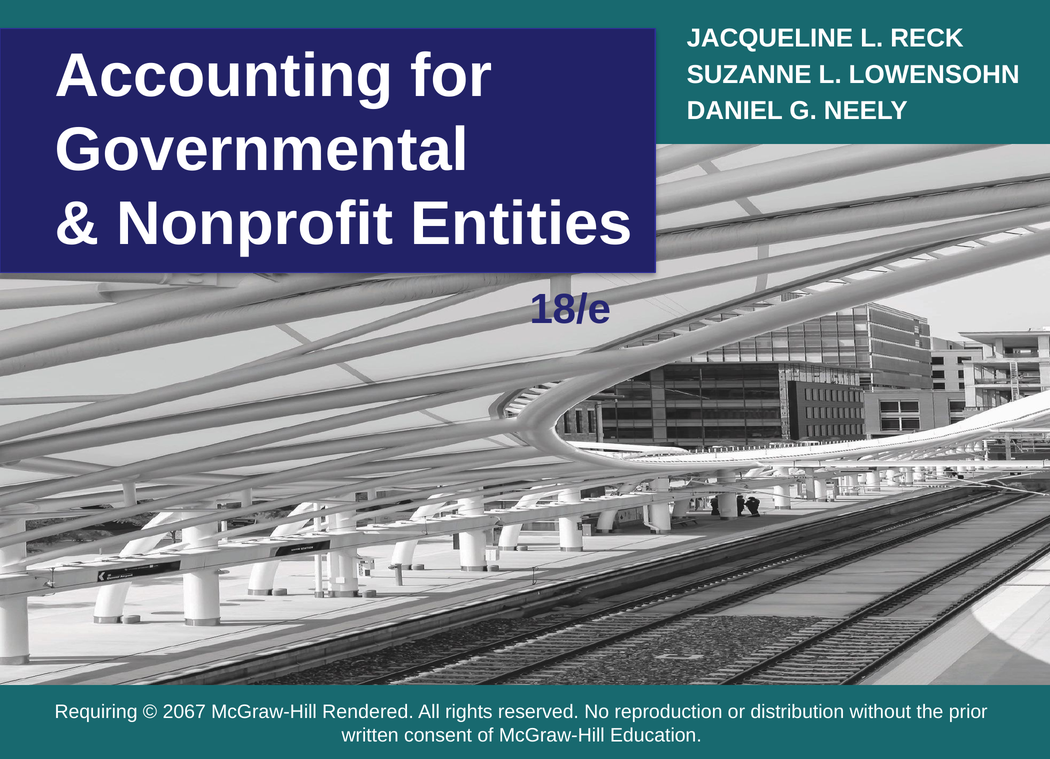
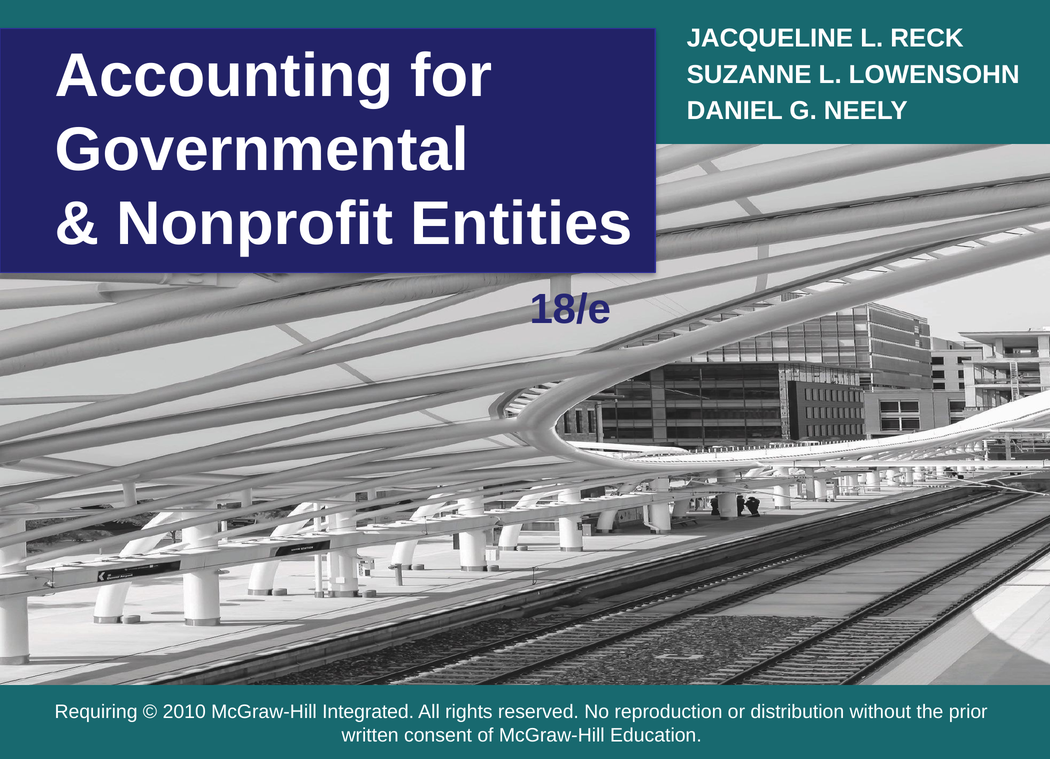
2067: 2067 -> 2010 (184, 711)
Rendered: Rendered -> Integrated (368, 711)
